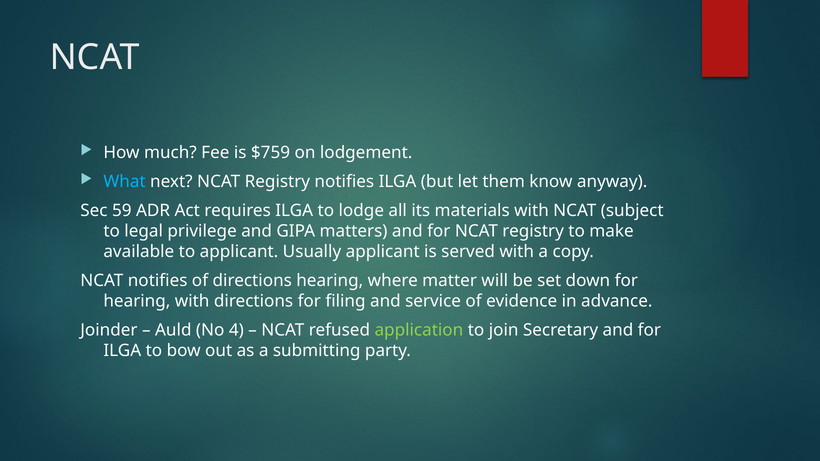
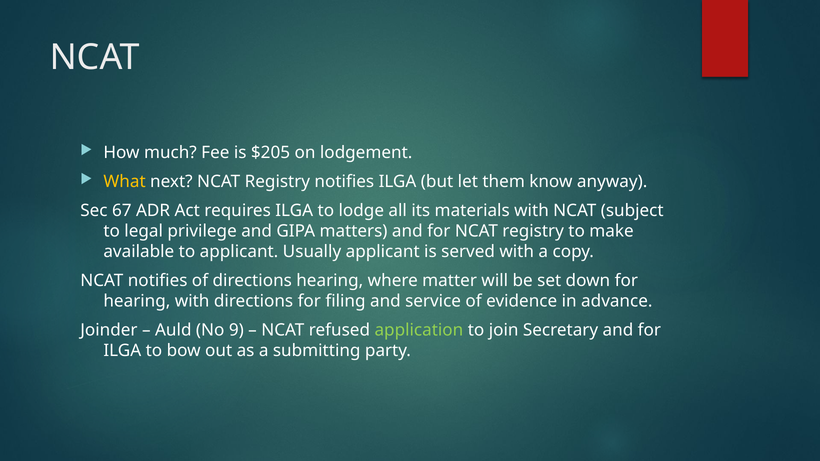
$759: $759 -> $205 (271, 153)
What colour: light blue -> yellow (125, 182)
59: 59 -> 67 (122, 211)
4: 4 -> 9 (236, 330)
